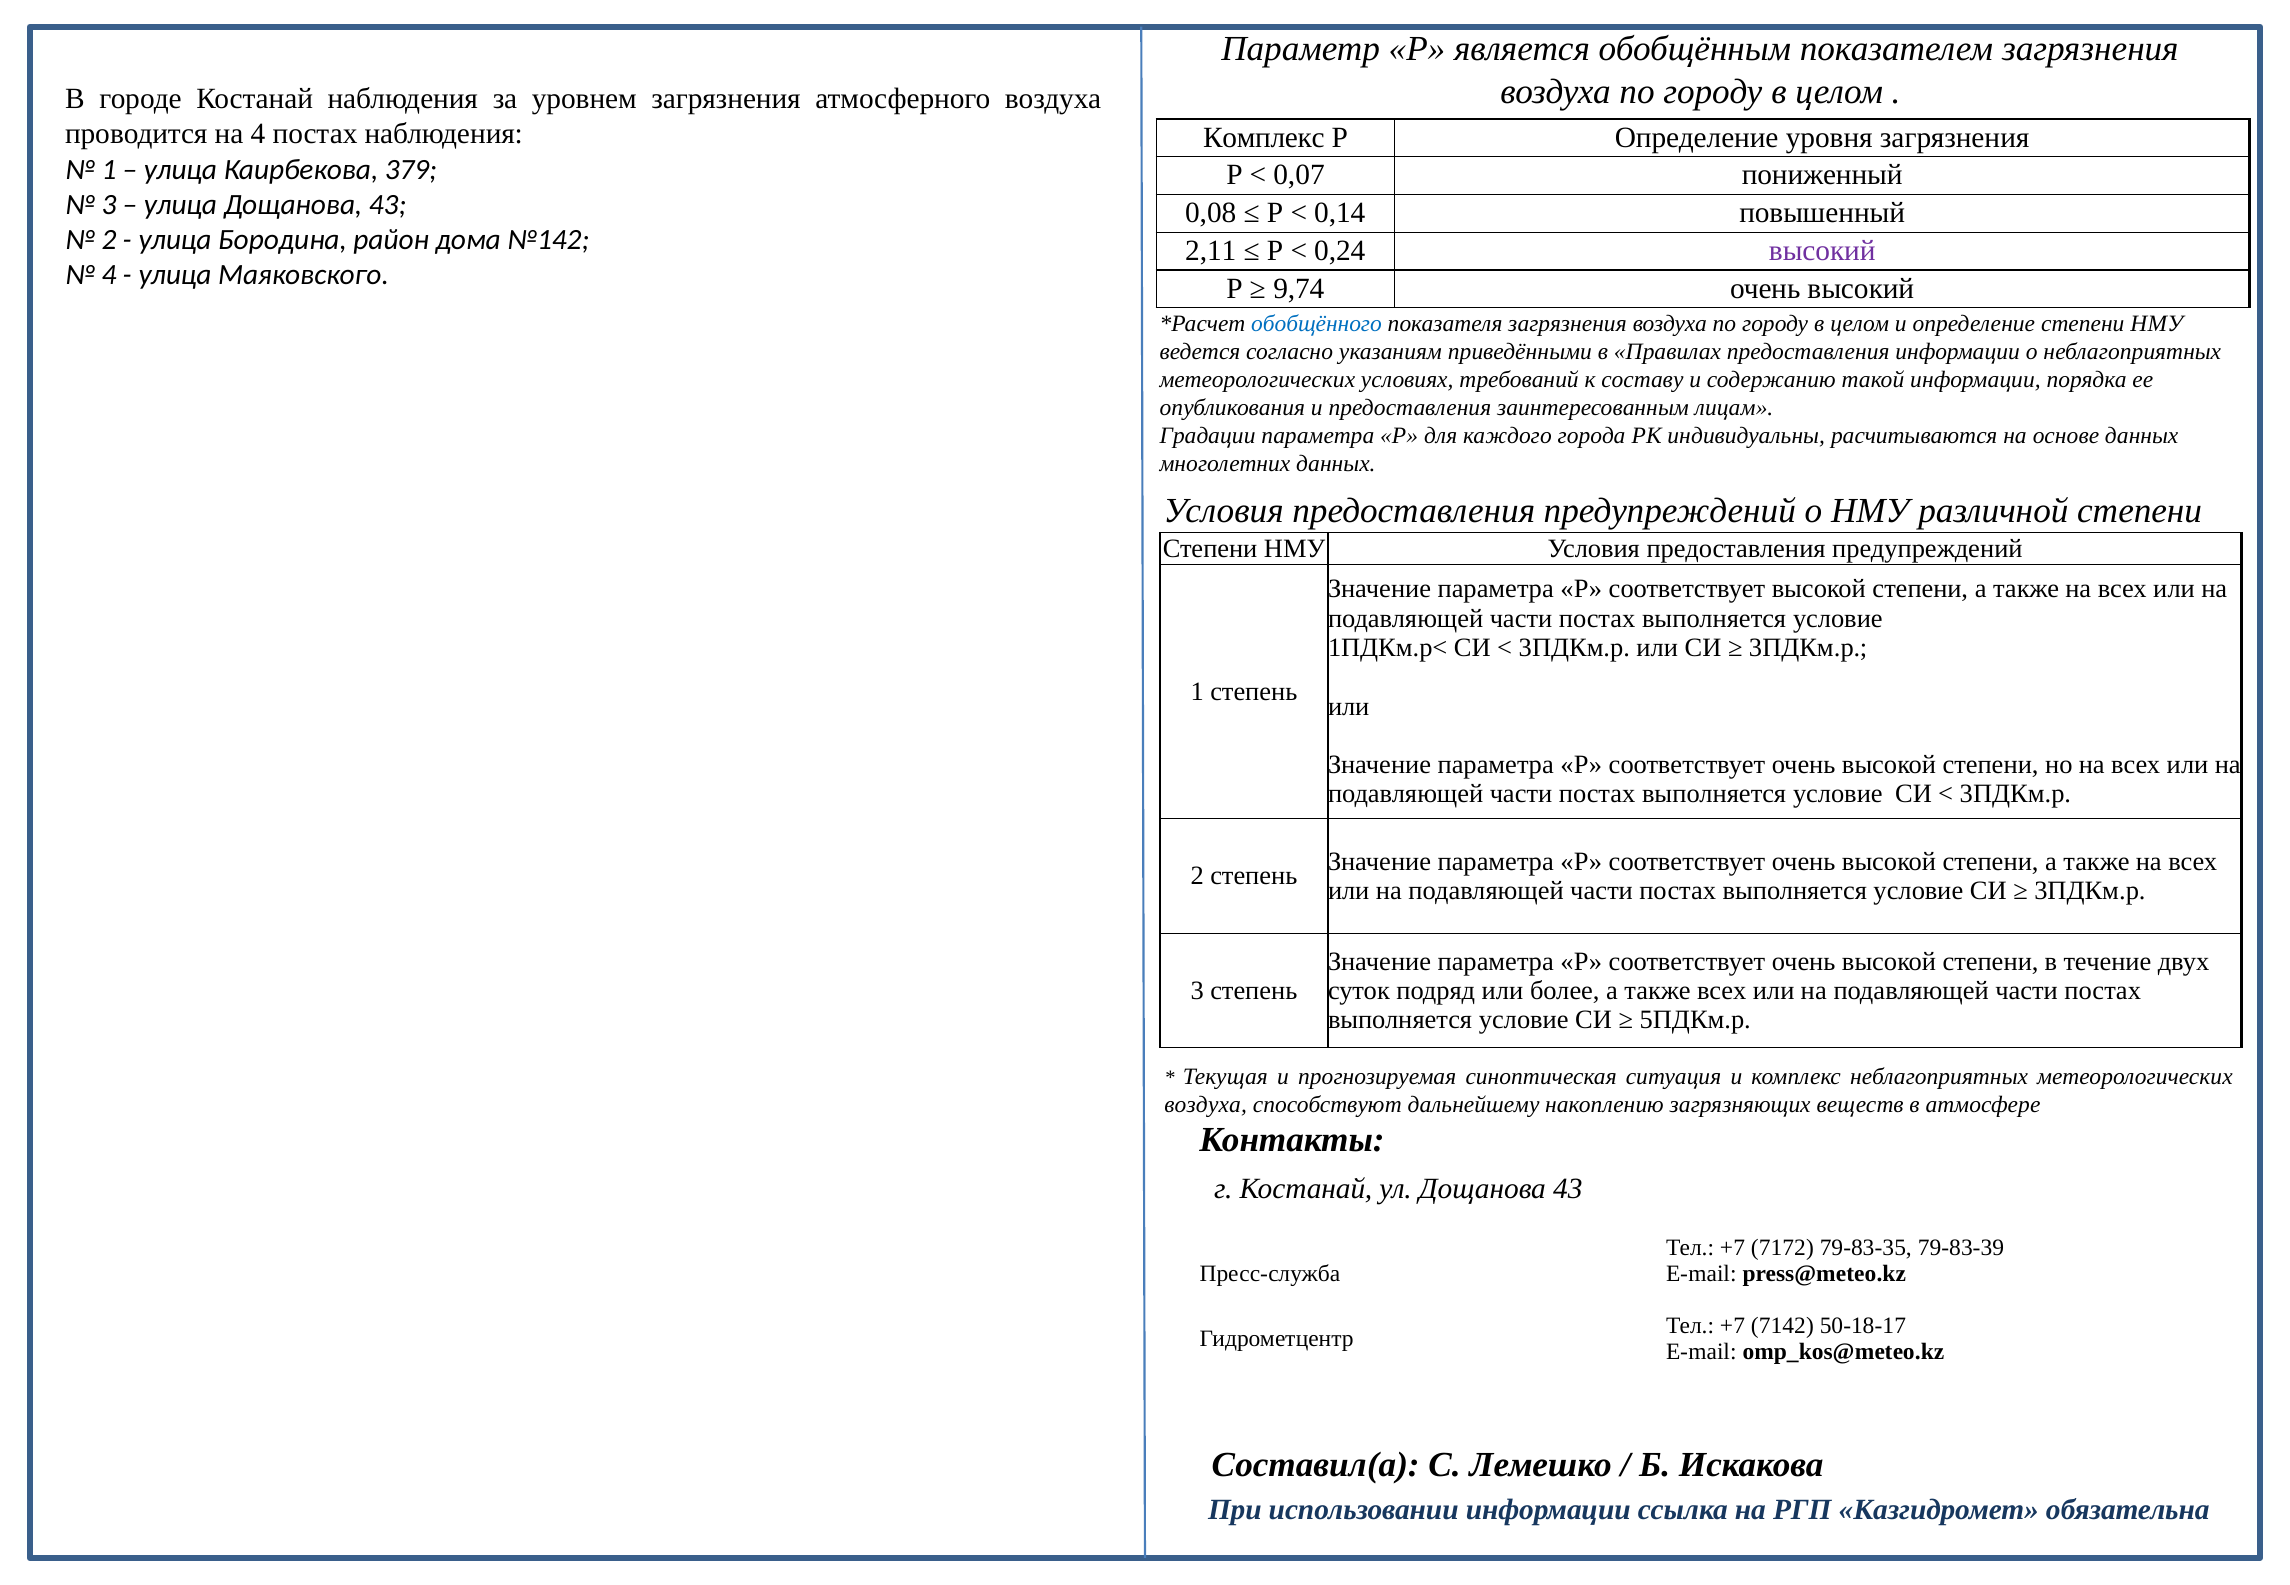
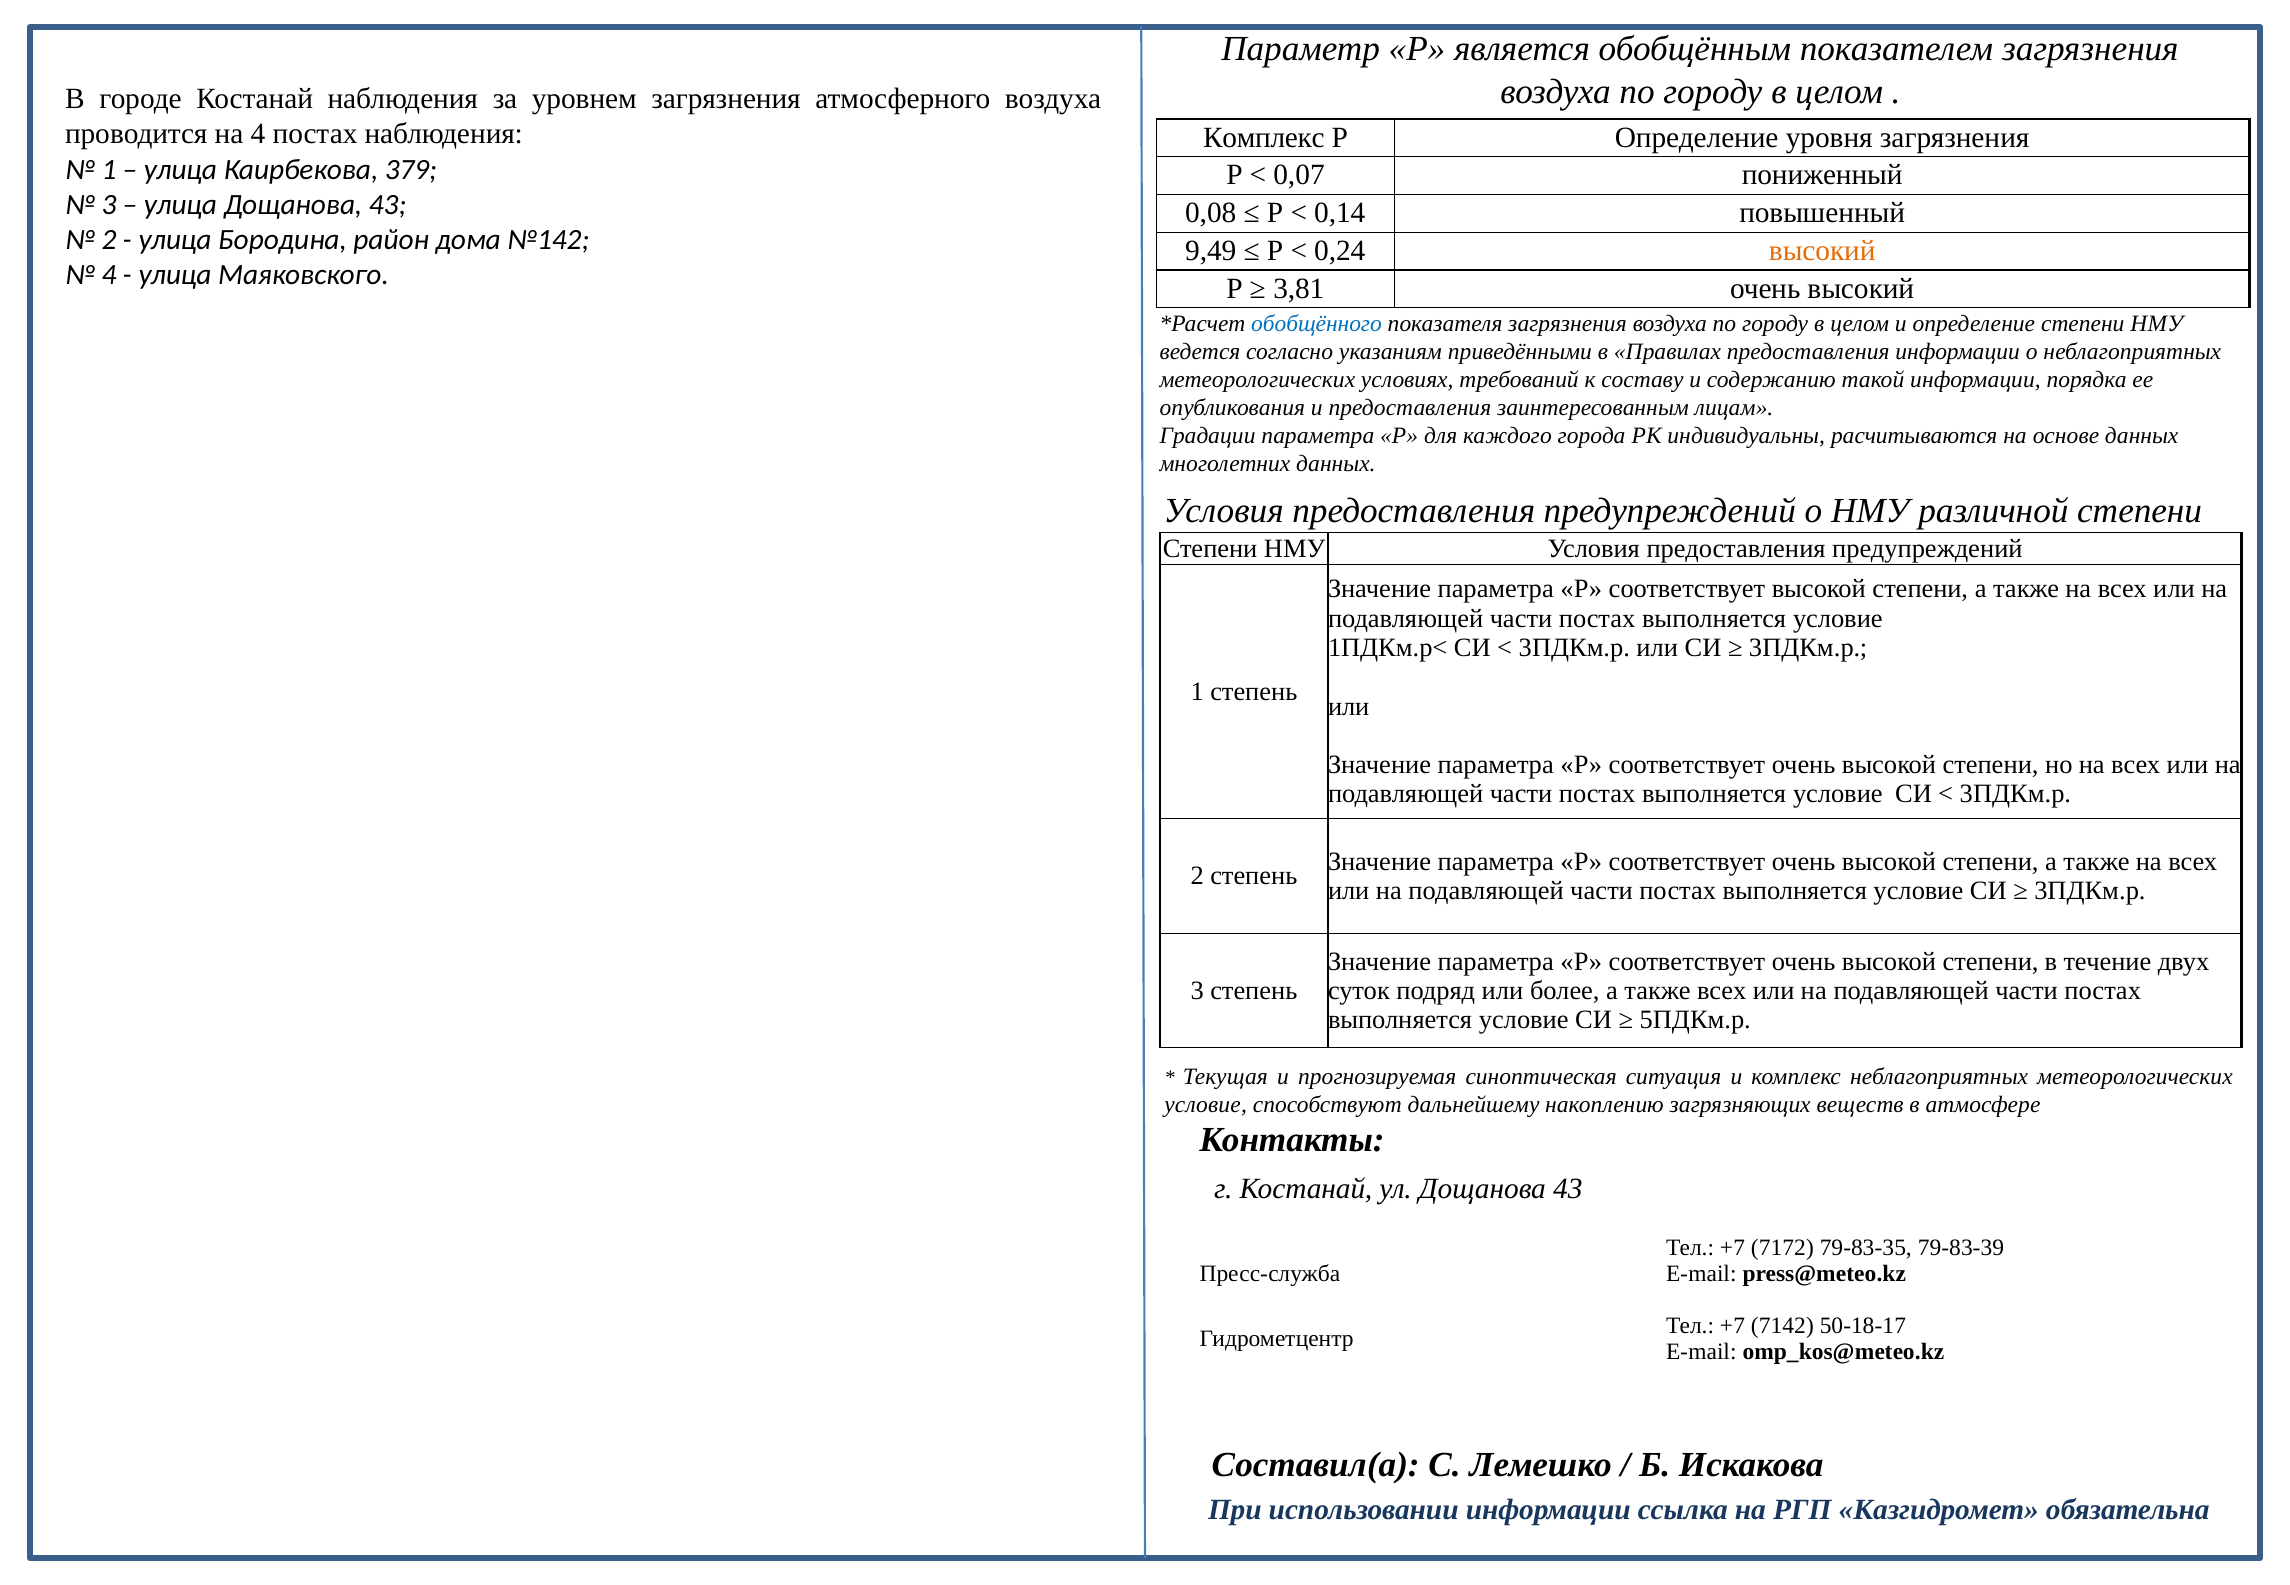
2,11: 2,11 -> 9,49 (1211, 251)
высокий colour: purple -> orange (1822, 251)
9,74: 9,74 -> 3,81 (1299, 289)
воздуха: воздуха -> условие (1206, 1105)
